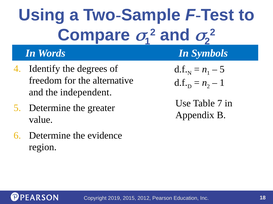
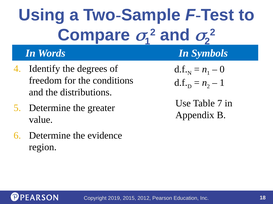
5: 5 -> 0 (222, 69)
alternative: alternative -> conditions (113, 81)
independent: independent -> distributions (86, 93)
